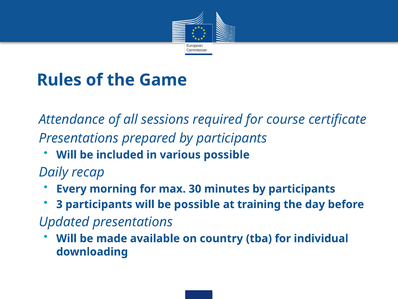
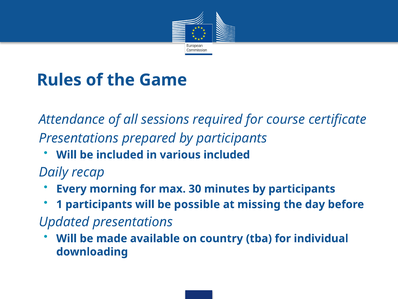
various possible: possible -> included (227, 155)
3: 3 -> 1 (59, 204)
training: training -> missing (259, 204)
